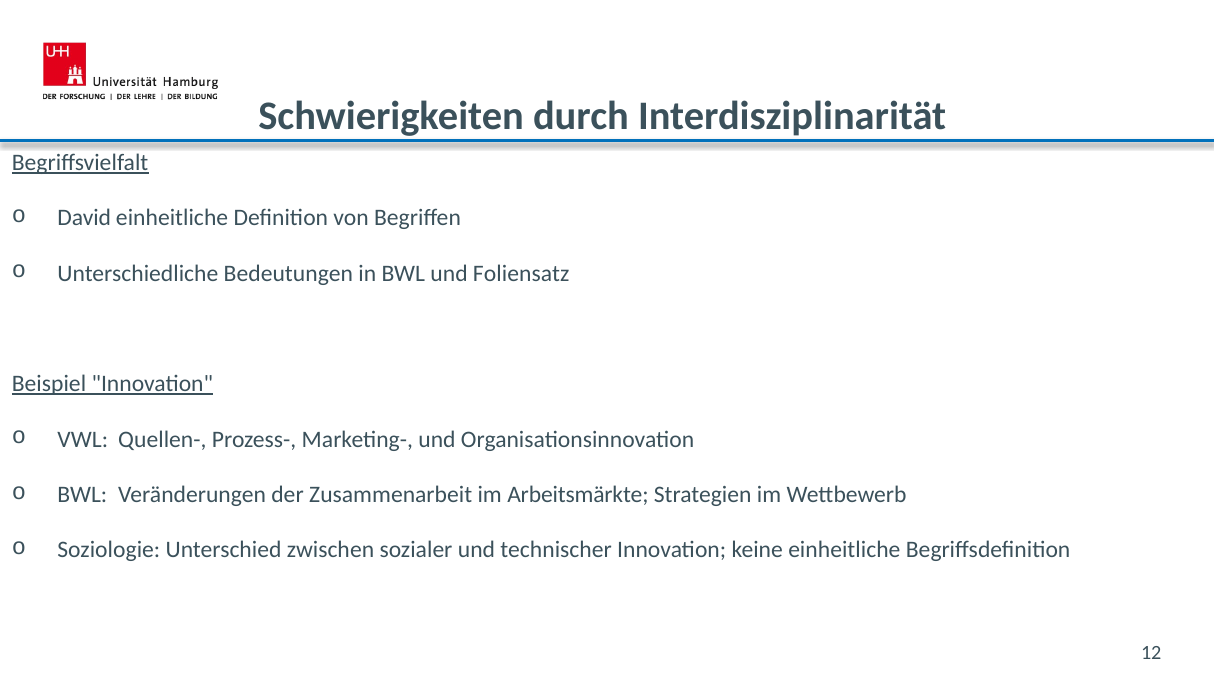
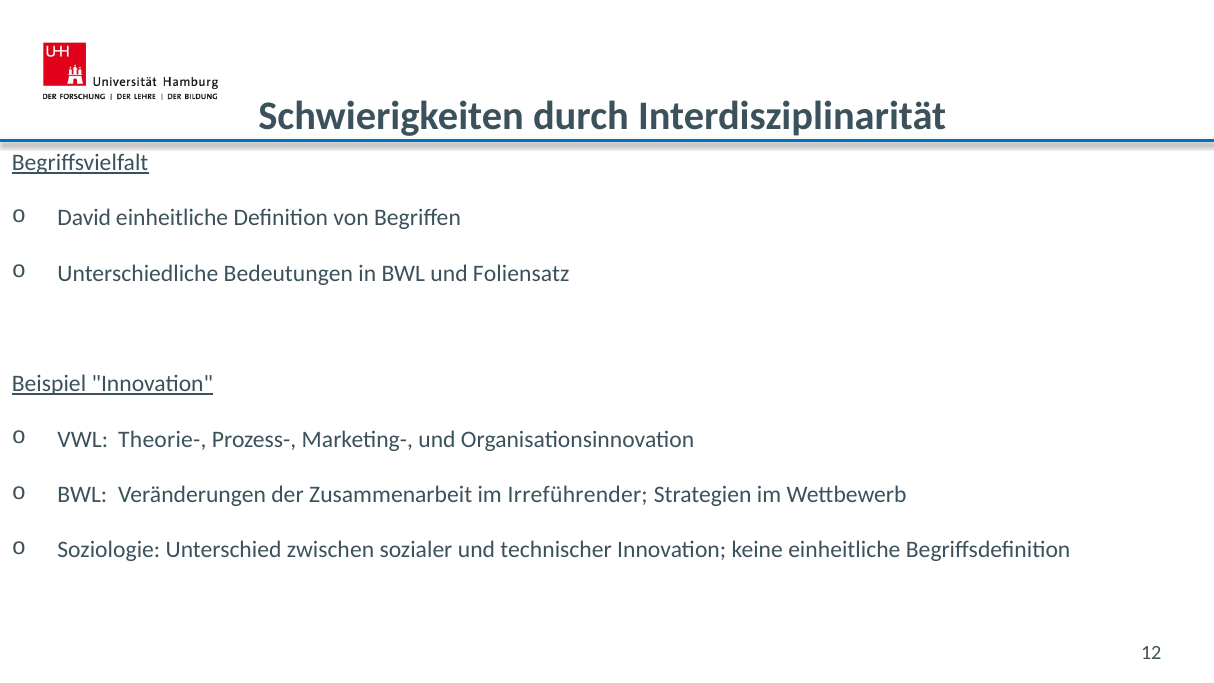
Quellen-: Quellen- -> Theorie- (162, 439)
Arbeitsmärkte: Arbeitsmärkte -> Irreführender (578, 495)
